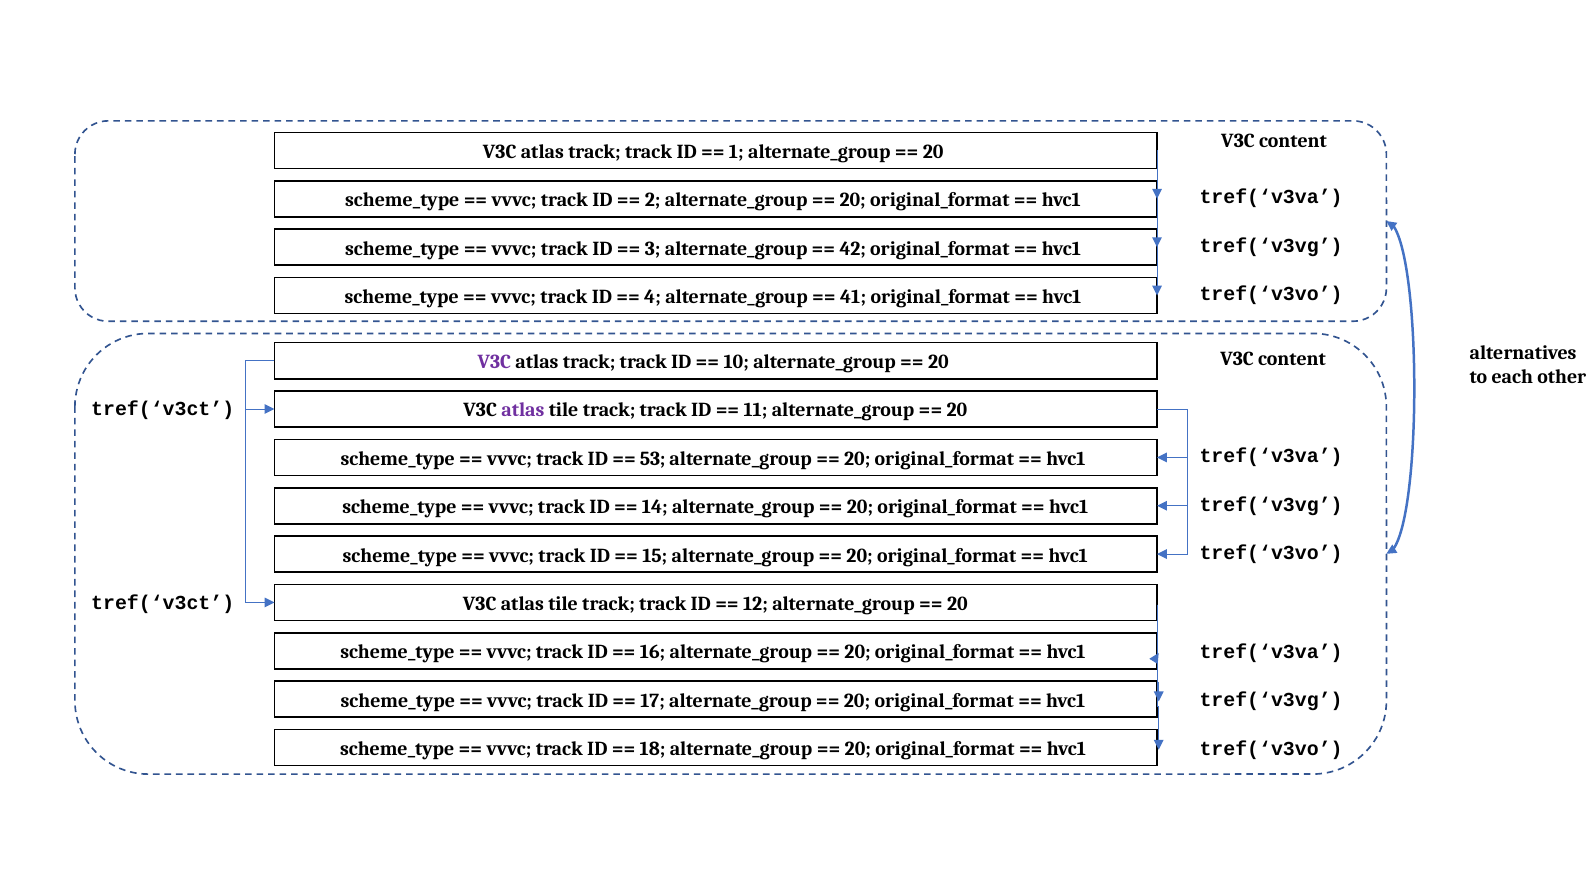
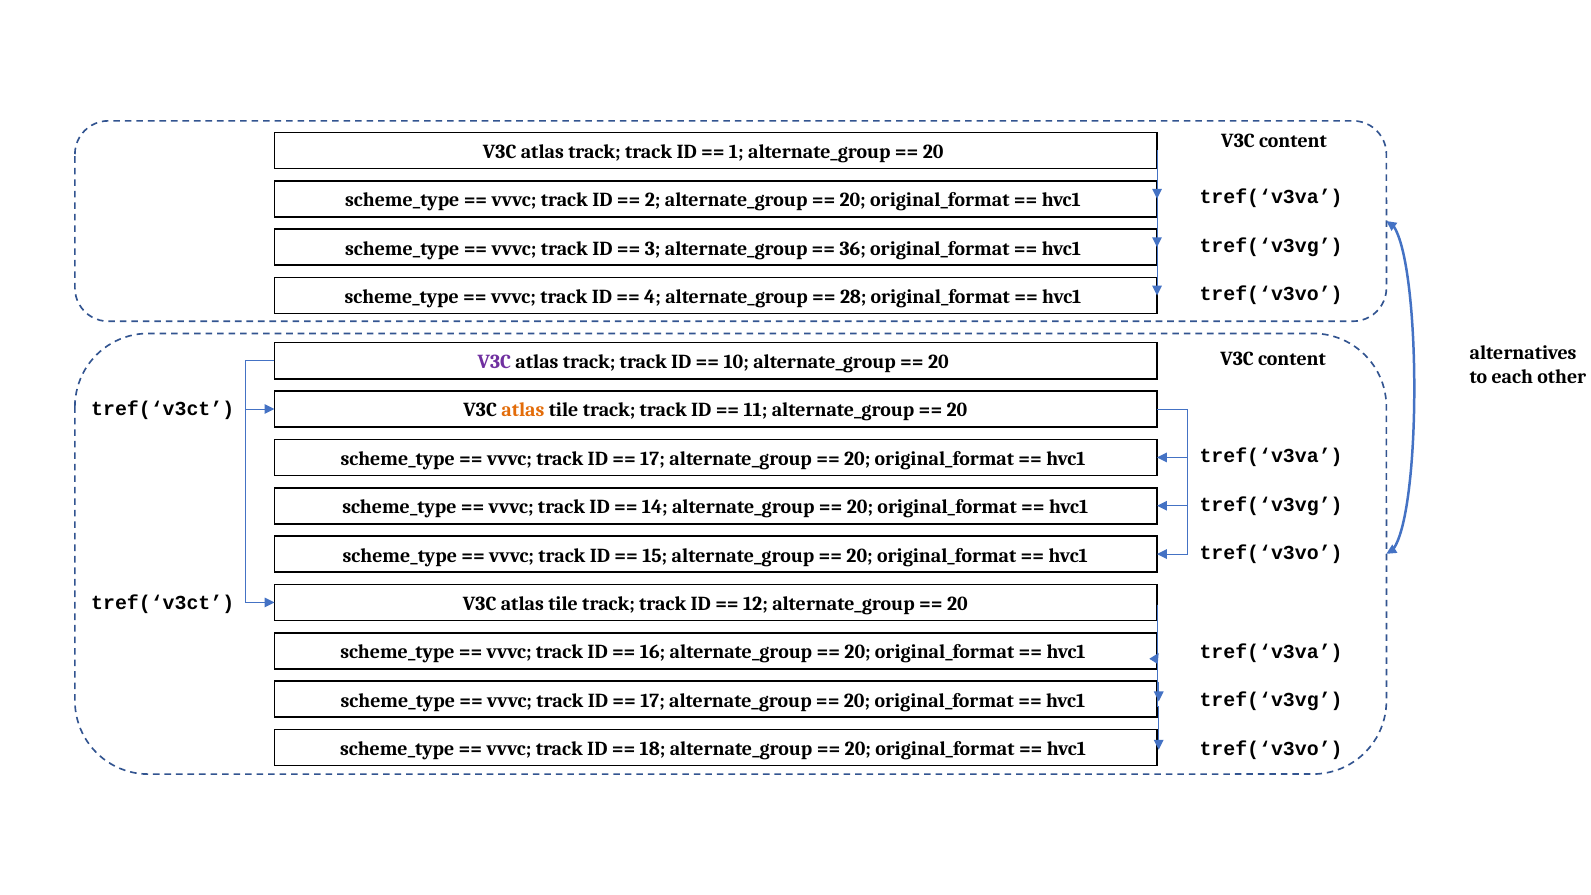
42: 42 -> 36 (853, 249)
41: 41 -> 28 (853, 297)
atlas colour: purple -> orange (523, 410)
53: 53 -> 17 (653, 459)
